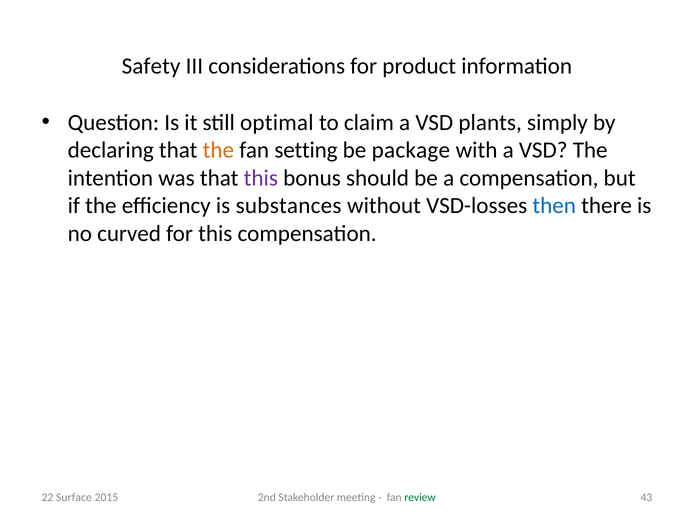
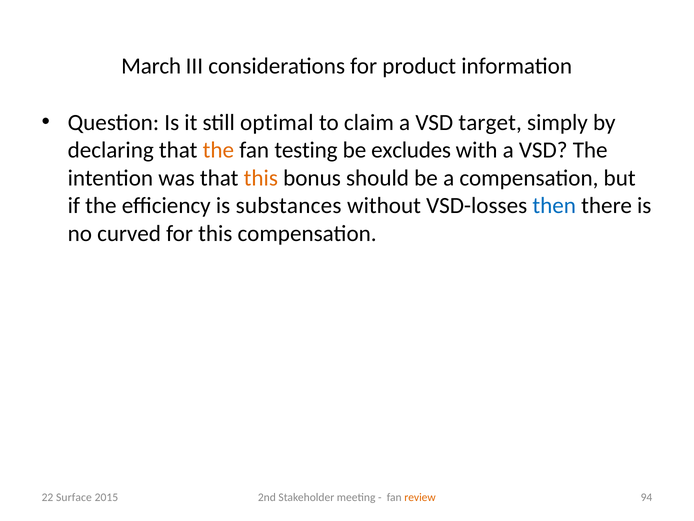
Safety: Safety -> March (151, 66)
plants: plants -> target (490, 122)
setting: setting -> testing (306, 150)
package: package -> excludes (411, 150)
this colour: purple -> orange (261, 178)
review colour: green -> orange (420, 497)
43: 43 -> 94 (646, 497)
